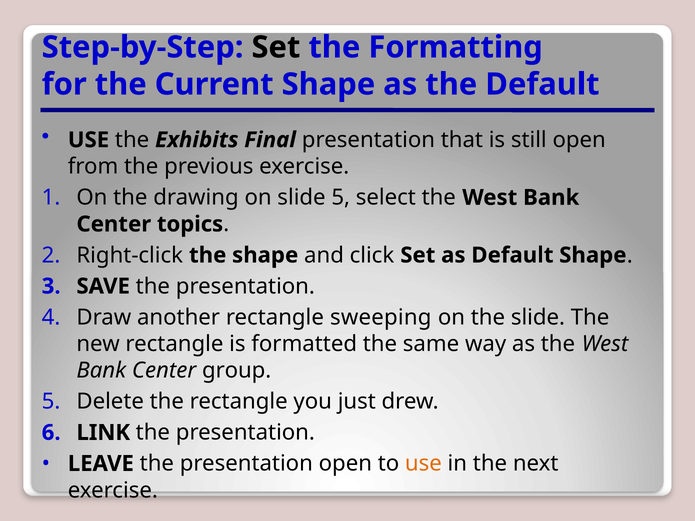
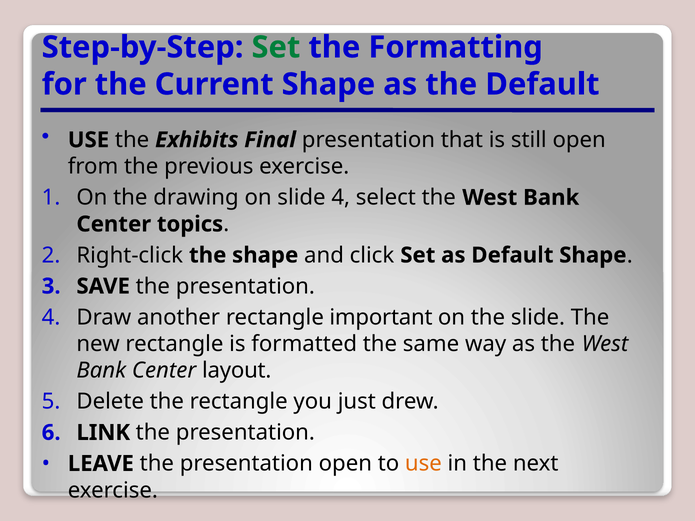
Set colour: black -> green (276, 47)
slide 5: 5 -> 4 (341, 198)
sweeping: sweeping -> important (381, 317)
group: group -> layout (237, 371)
